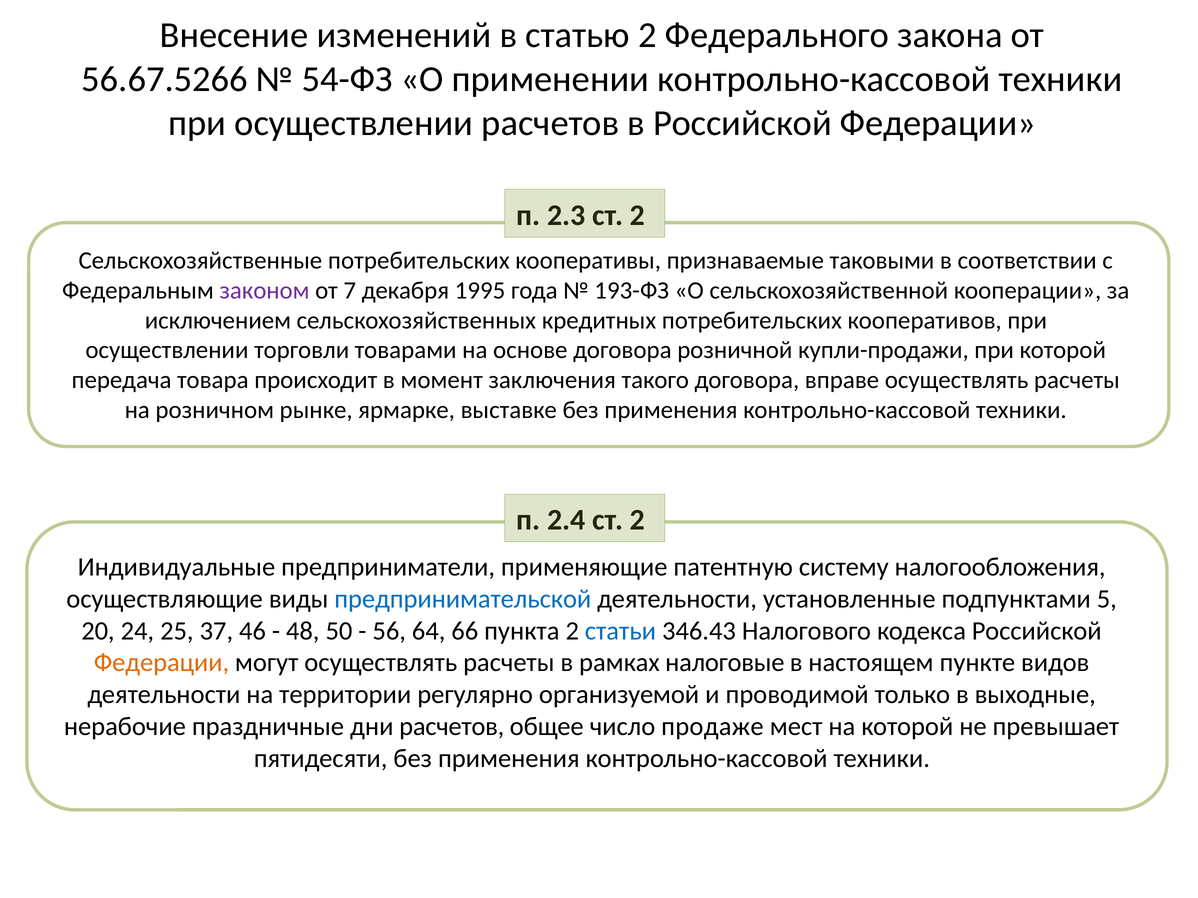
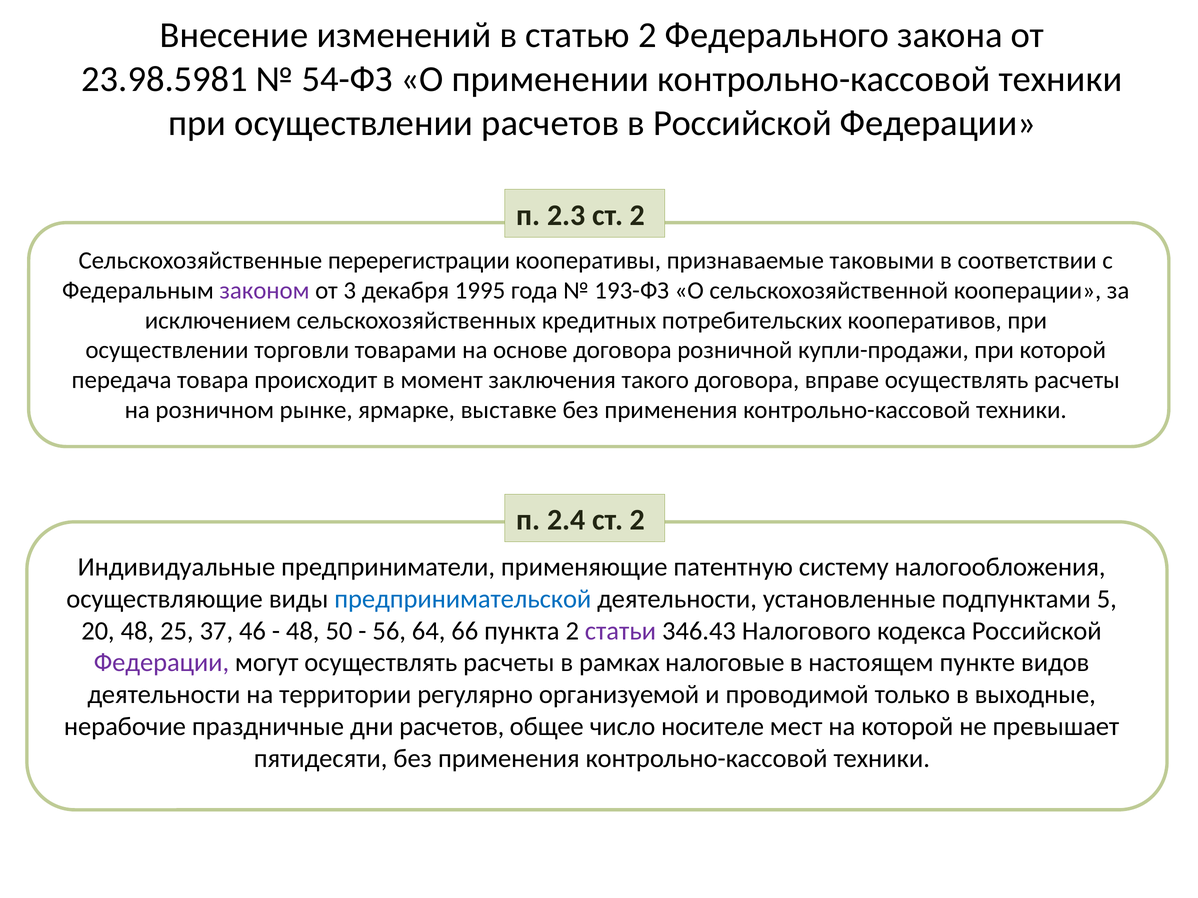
56.67.5266: 56.67.5266 -> 23.98.5981 (165, 79)
Сельскохозяйственные потребительских: потребительских -> перерегистрации (419, 261)
7: 7 -> 3 (350, 291)
20 24: 24 -> 48 (137, 631)
статьи colour: blue -> purple (620, 631)
Федерации colour: orange -> purple (161, 663)
продаже: продаже -> носителе (713, 727)
